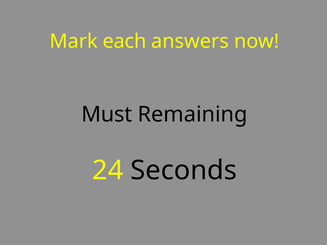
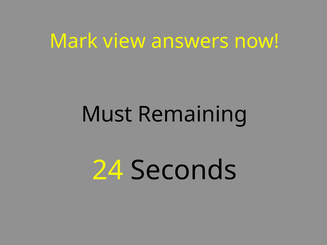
each: each -> view (124, 41)
